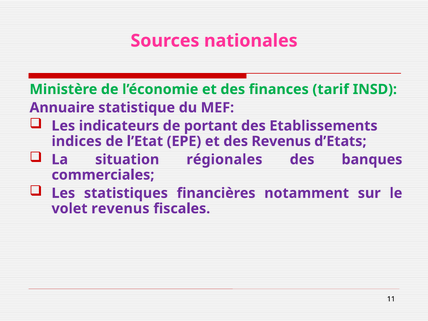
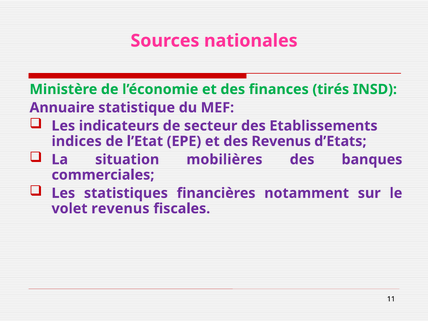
tarif: tarif -> tirés (331, 89)
portant: portant -> secteur (211, 126)
régionales: régionales -> mobilières (224, 160)
